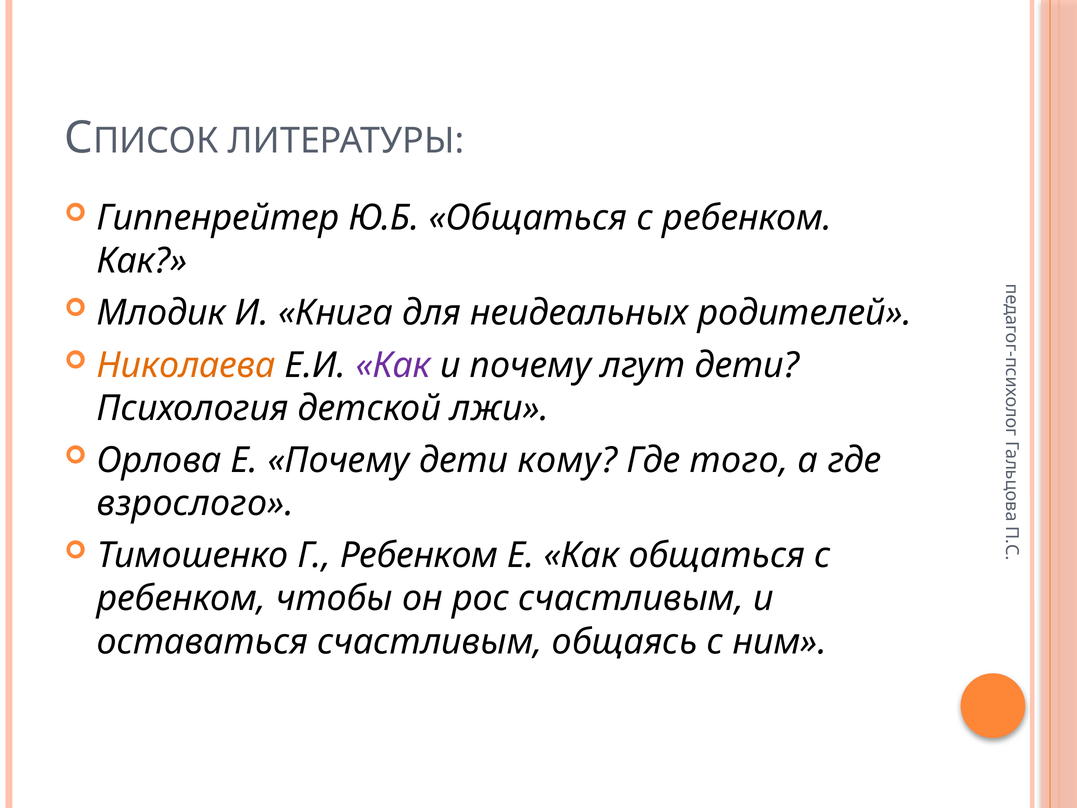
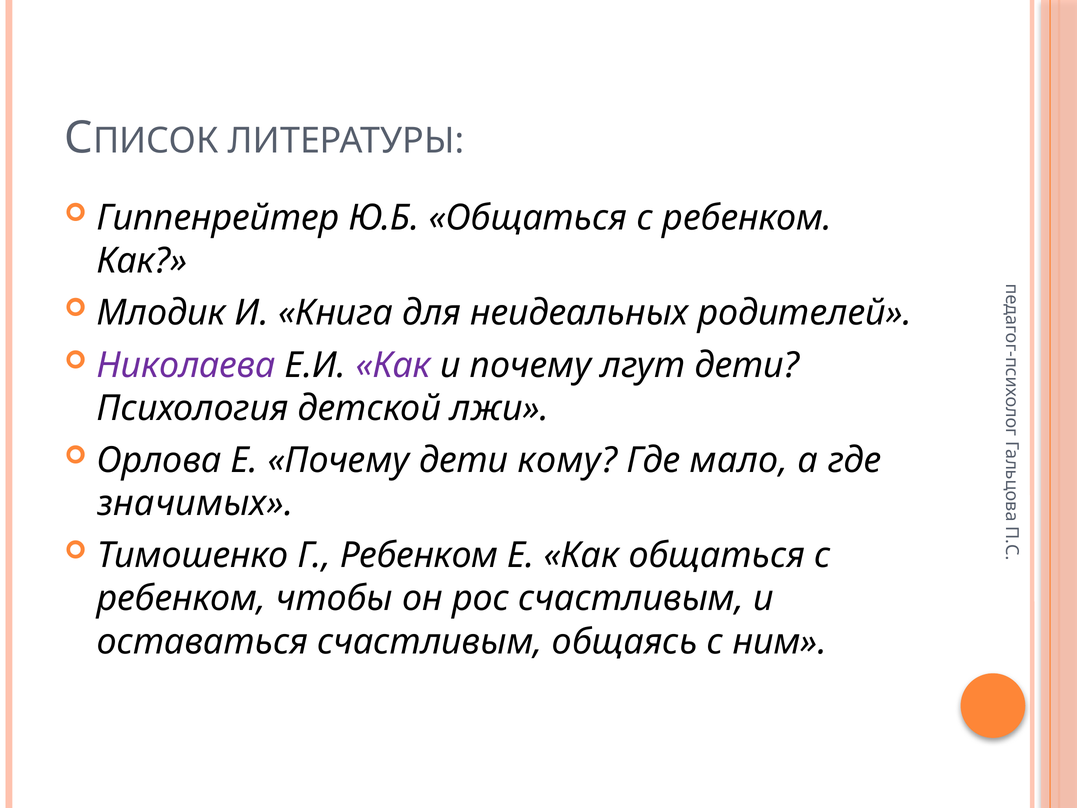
Николаева colour: orange -> purple (186, 365)
того: того -> мало (739, 460)
взрослого: взрослого -> значимых (195, 503)
